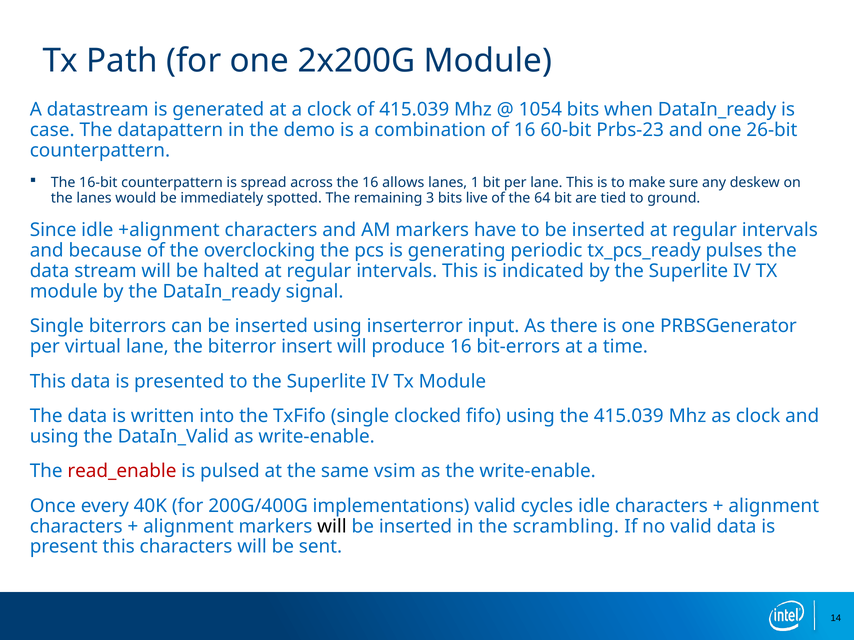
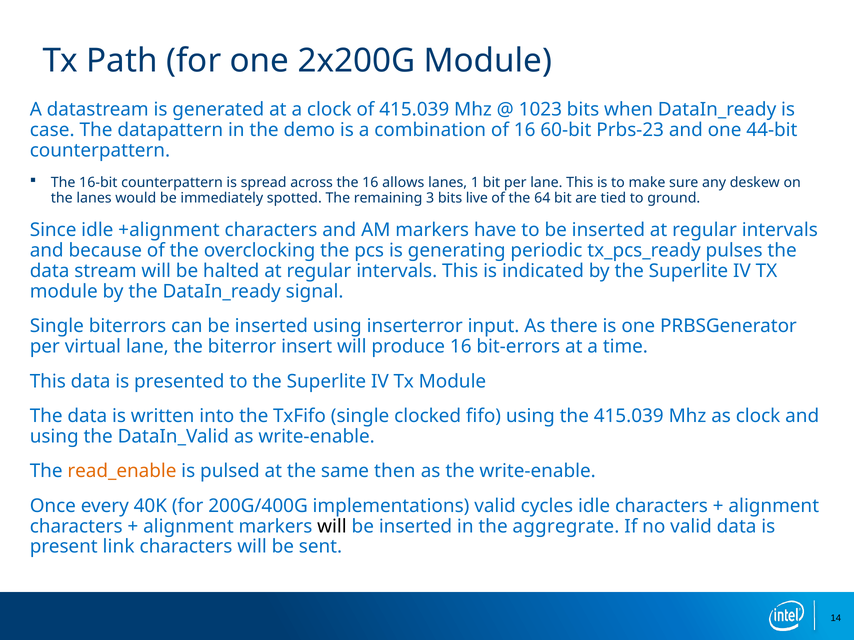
1054: 1054 -> 1023 (540, 110)
26-bit: 26-bit -> 44-bit (772, 130)
read_enable colour: red -> orange (122, 472)
vsim: vsim -> then (395, 472)
scrambling: scrambling -> aggregrate (566, 527)
present this: this -> link (119, 547)
